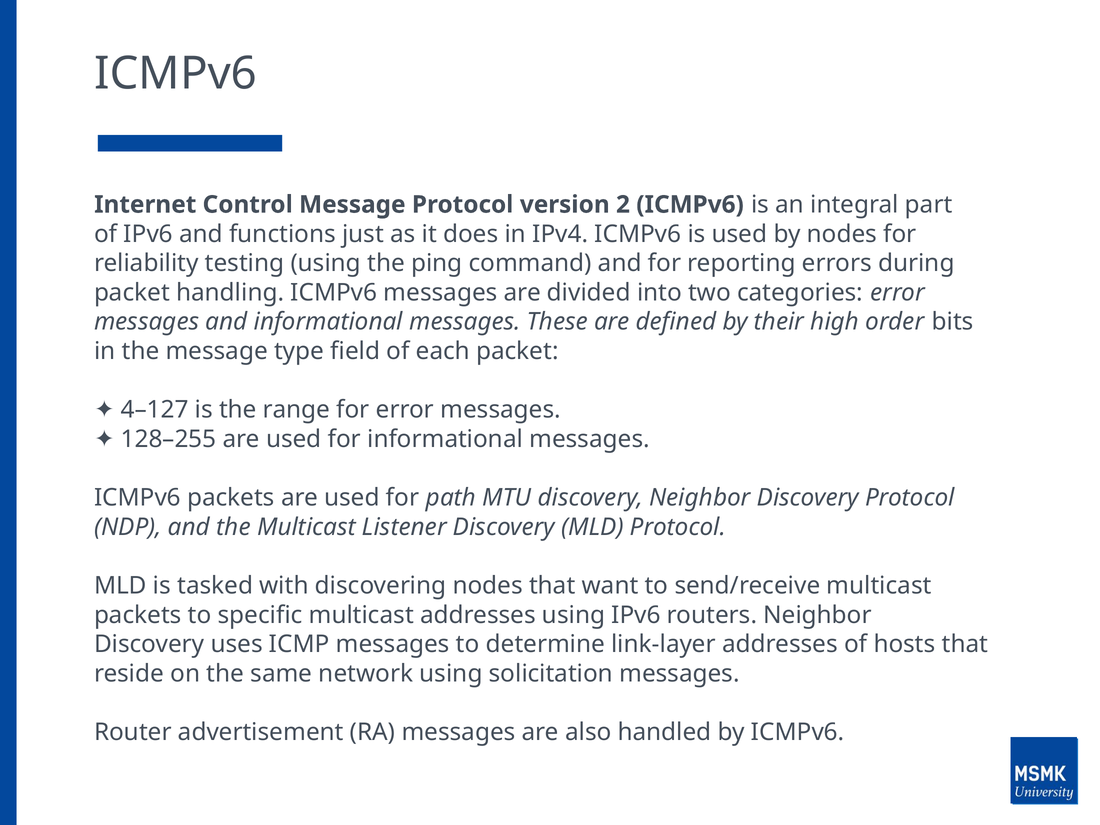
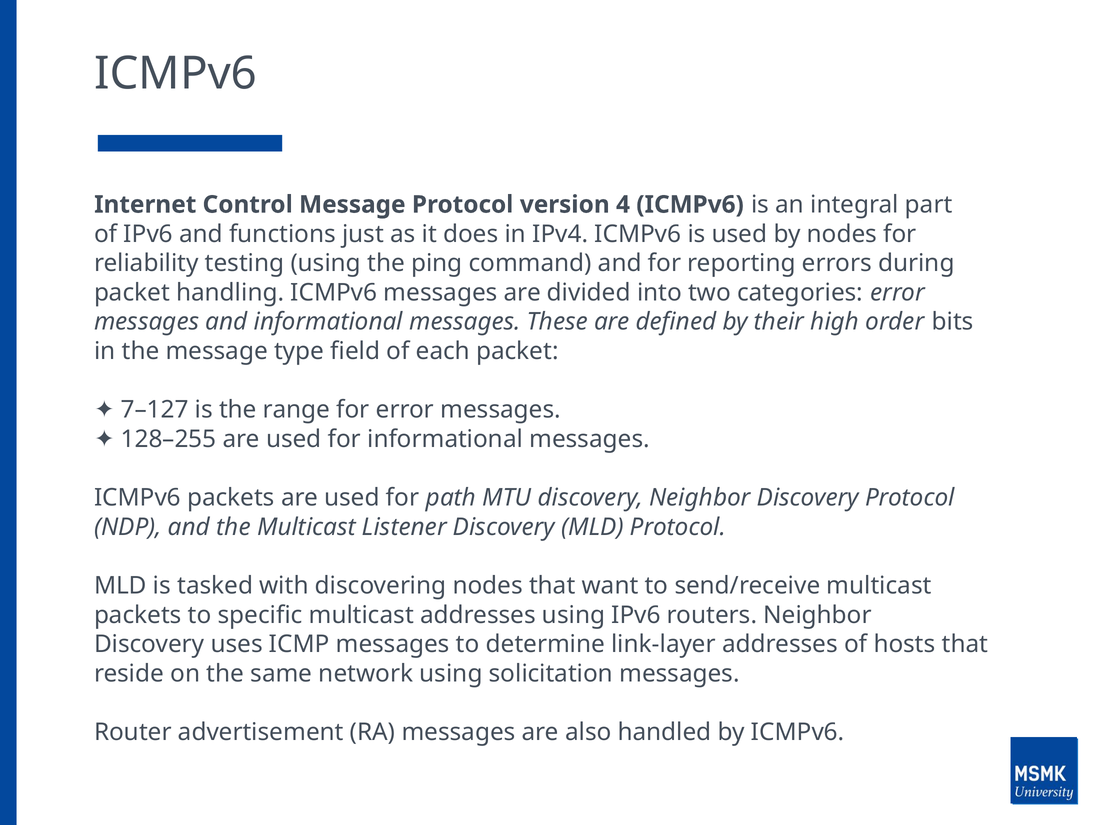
2: 2 -> 4 (623, 205)
4–127: 4–127 -> 7–127 (155, 410)
